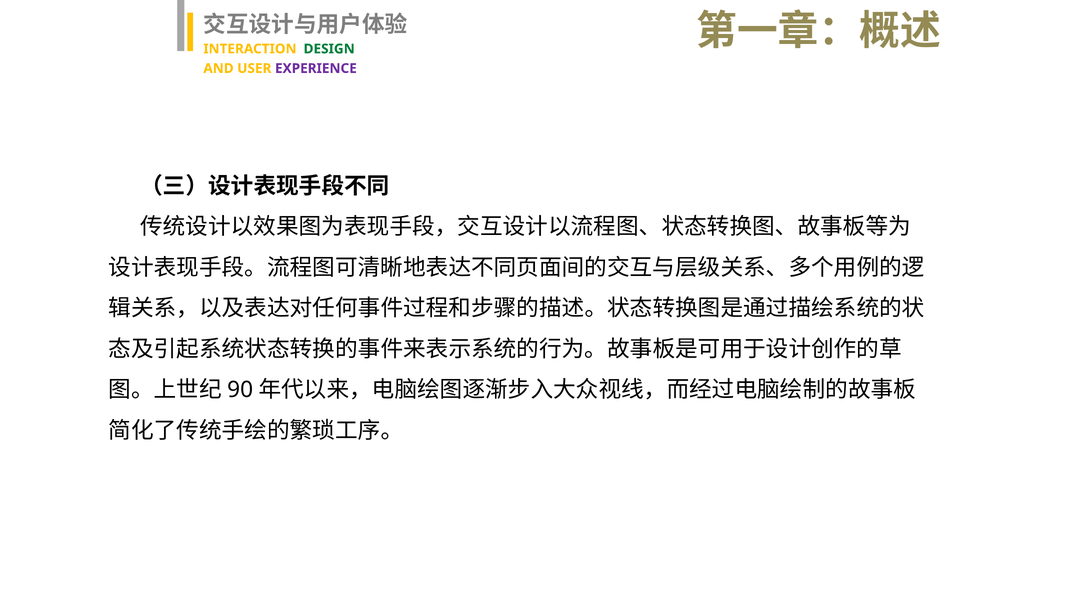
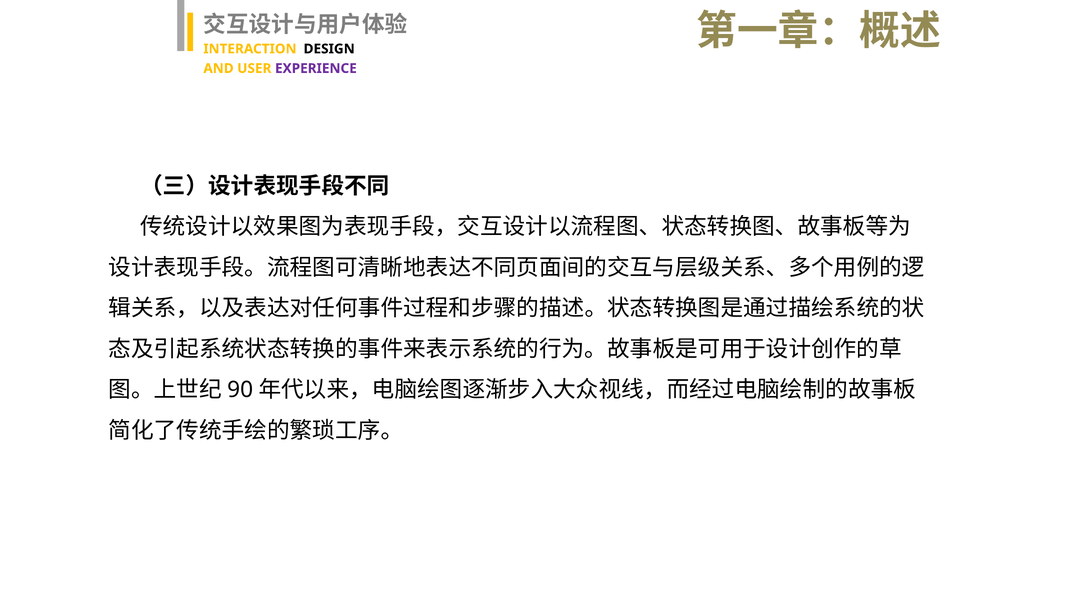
DESIGN colour: green -> black (329, 49)
